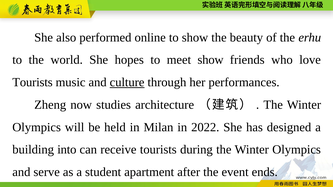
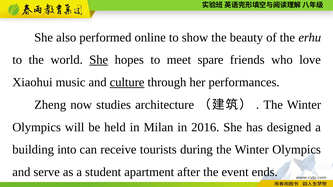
She underline: none -> present (99, 60)
meet show: show -> spare (211, 60)
Tourists: Tourists -> Xiaohui (32, 82)
2022: 2022 -> 2016 (205, 127)
